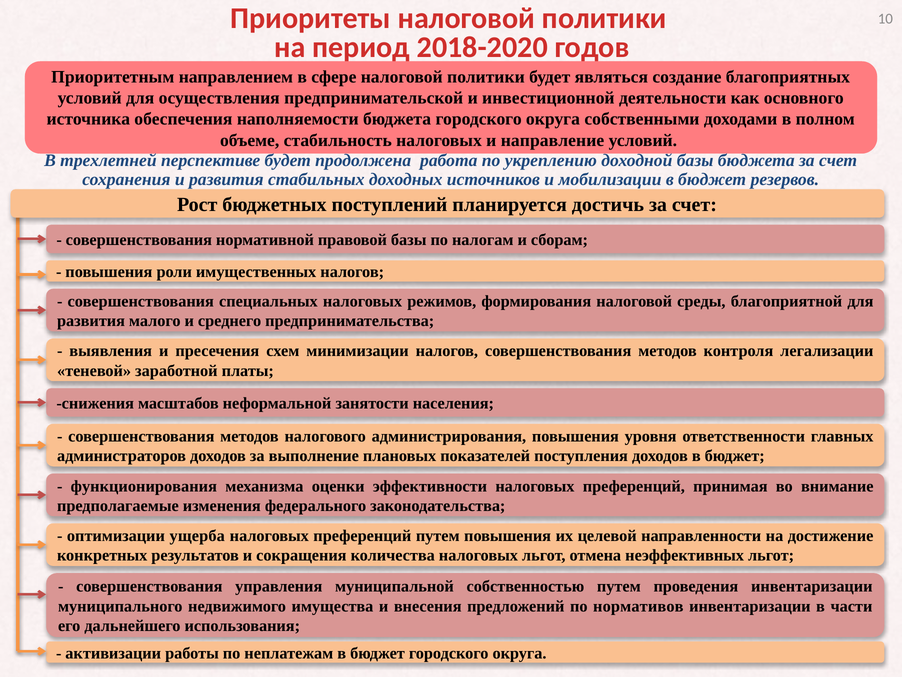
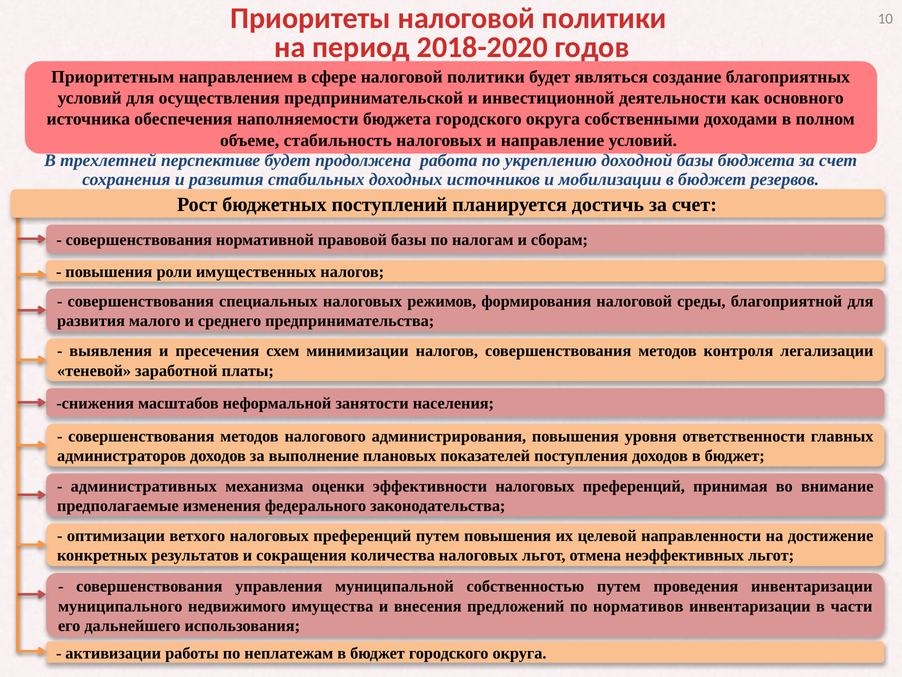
функционирования: функционирования -> административных (144, 486)
ущерба: ущерба -> ветхого (197, 536)
